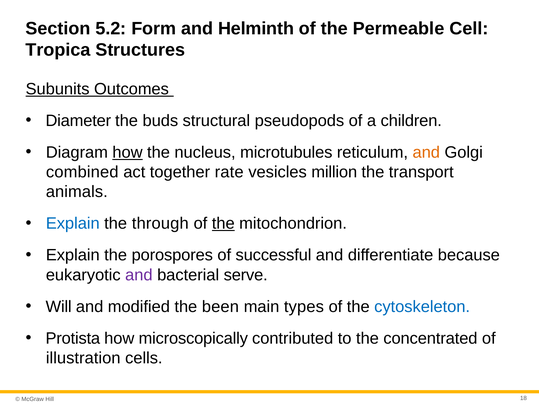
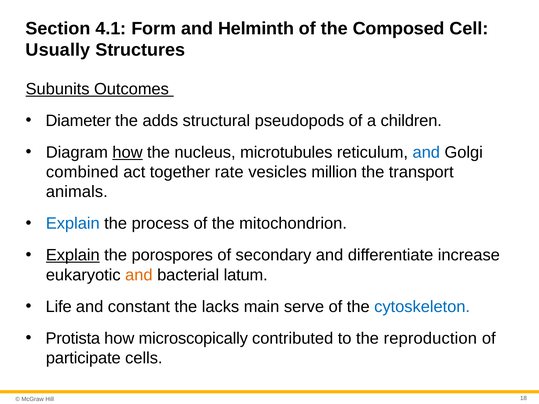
5.2: 5.2 -> 4.1 (111, 28)
Permeable: Permeable -> Composed (399, 28)
Tropica: Tropica -> Usually (58, 50)
buds: buds -> adds (160, 121)
and colour: orange -> blue (426, 152)
through: through -> process (160, 224)
the underline: present -> none (223, 224)
Explain underline: none -> present (73, 255)
successful: successful -> secondary (273, 255)
because: because -> increase (469, 255)
and colour: purple -> orange (139, 275)
serve: serve -> latum (246, 275)
Will: Will -> Life (59, 307)
modified: modified -> constant (139, 307)
been: been -> lacks (221, 307)
types: types -> serve (304, 307)
concentrated: concentrated -> reproduction (430, 339)
illustration: illustration -> participate (83, 358)
